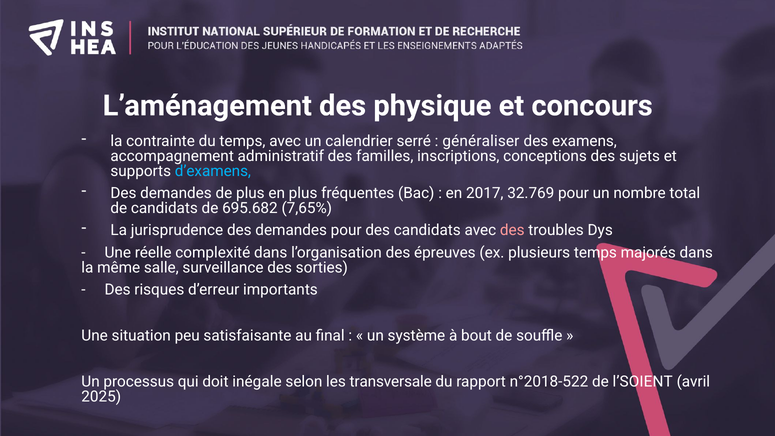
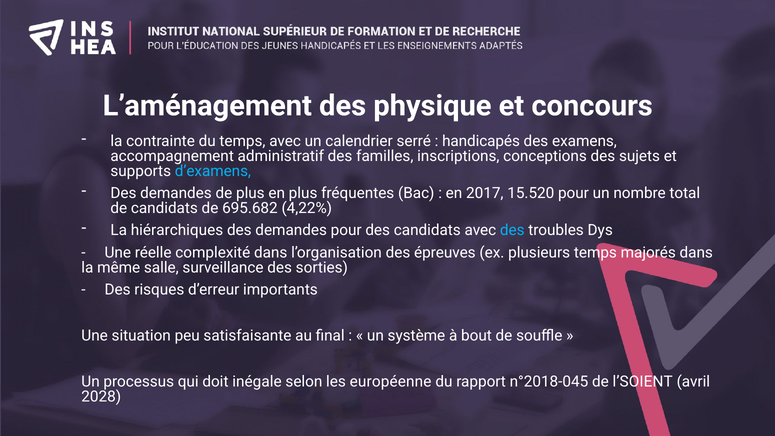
généraliser: généraliser -> handicapés (481, 141)
32.769: 32.769 -> 15.520 (531, 193)
7,65%: 7,65% -> 4,22% (307, 208)
jurisprudence: jurisprudence -> hiérarchiques (177, 230)
des colour: pink -> light blue (512, 230)
transversale: transversale -> européenne (391, 381)
n°2018-522: n°2018-522 -> n°2018-045 (549, 381)
2025: 2025 -> 2028 (101, 396)
